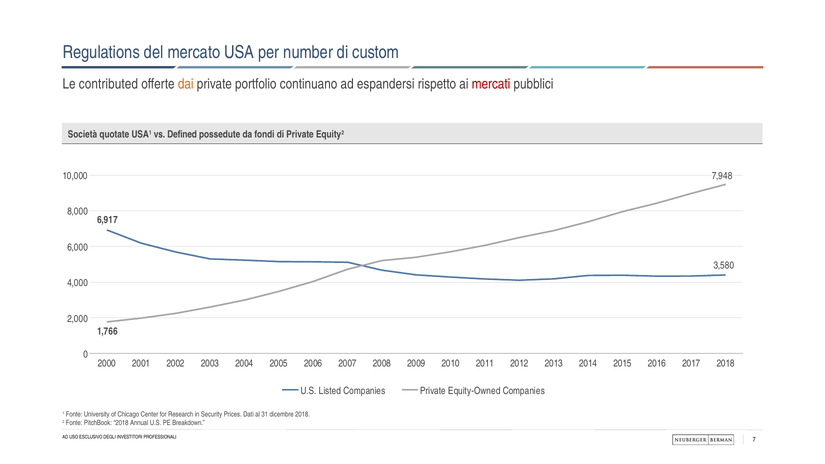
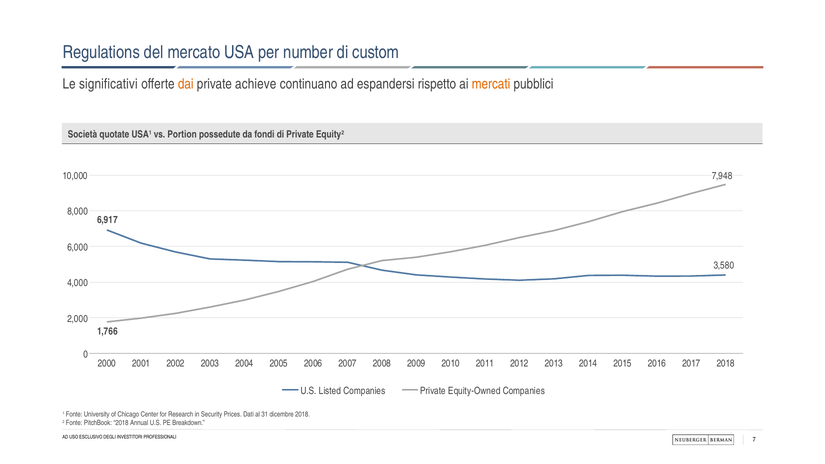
contributed: contributed -> significativi (108, 84)
portfolio: portfolio -> achieve (256, 84)
mercati colour: red -> orange (491, 84)
Defined: Defined -> Portion (182, 135)
